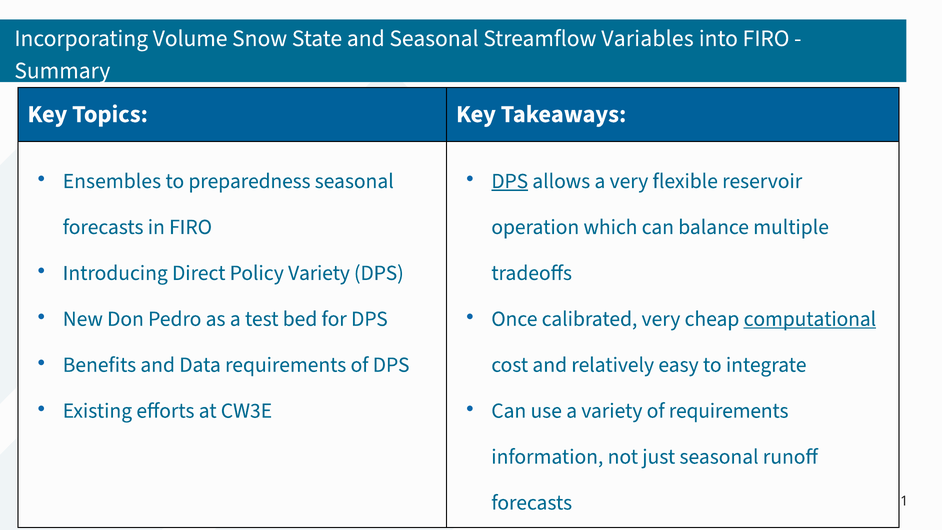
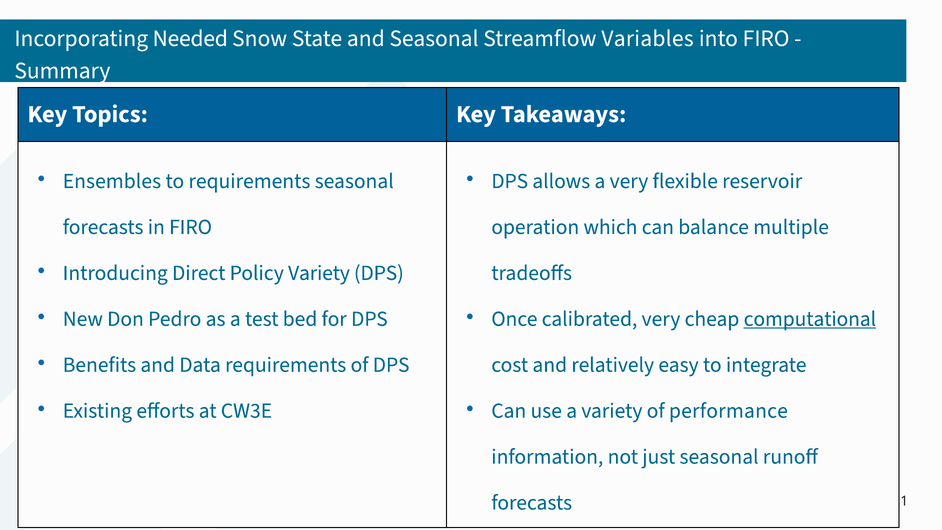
Volume: Volume -> Needed (190, 38)
to preparedness: preparedness -> requirements (249, 181)
DPS underline: present -> none (510, 181)
of requirements: requirements -> performance (728, 411)
